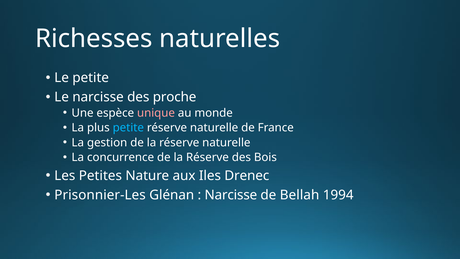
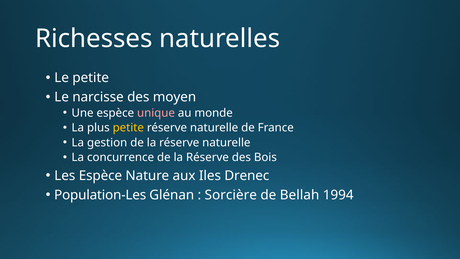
proche: proche -> moyen (175, 97)
petite colour: light blue -> yellow (128, 128)
Les Petites: Petites -> Espèce (100, 175)
Prisonnier-Les: Prisonnier-Les -> Population-Les (100, 195)
Narcisse: Narcisse -> Sorcière (231, 195)
